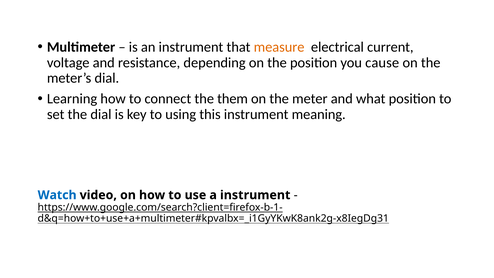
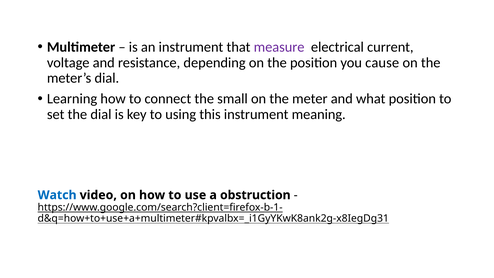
measure colour: orange -> purple (279, 47)
them: them -> small (233, 99)
a instrument: instrument -> obstruction (255, 195)
